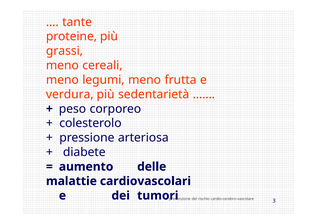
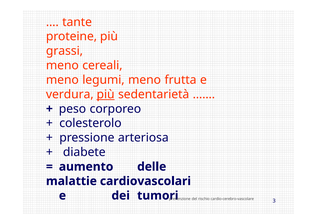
più underline: none -> present (106, 94)
